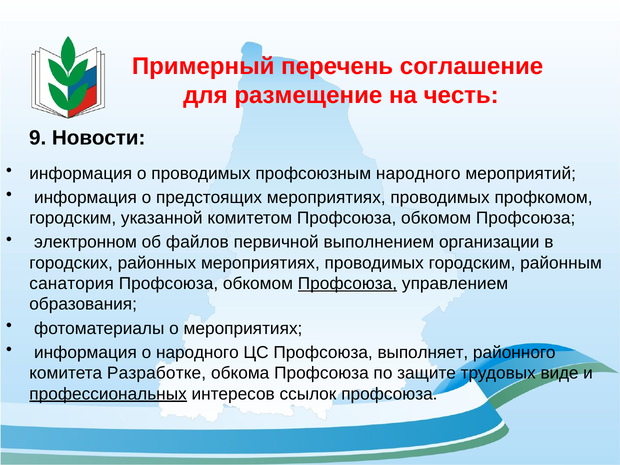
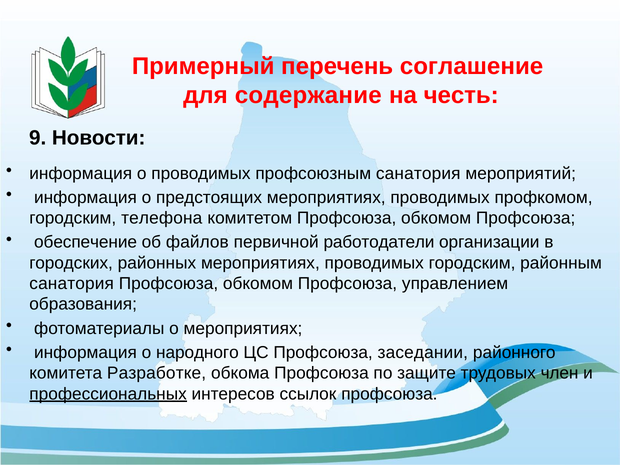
размещение: размещение -> содержание (308, 95)
профсоюзным народного: народного -> санатория (418, 173)
указанной: указанной -> телефона (162, 218)
электронном: электронном -> обеспечение (86, 242)
выполнением: выполнением -> работодатели (379, 242)
Профсоюза underline: present -> none (347, 284)
выполняет: выполняет -> заседании (423, 352)
виде: виде -> член (560, 373)
